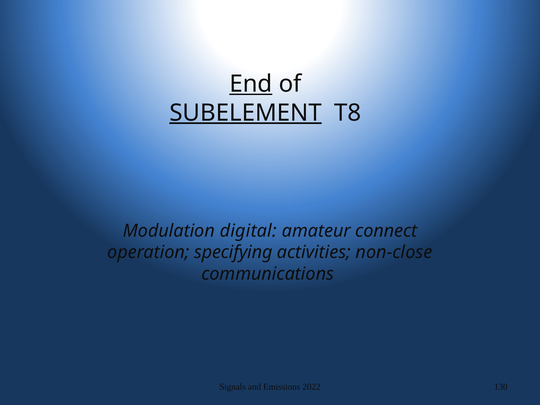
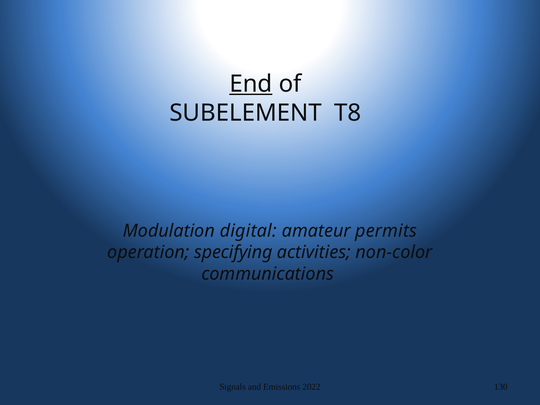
SUBELEMENT underline: present -> none (246, 113)
connect: connect -> permits (386, 231)
non-close: non-close -> non-color (394, 252)
